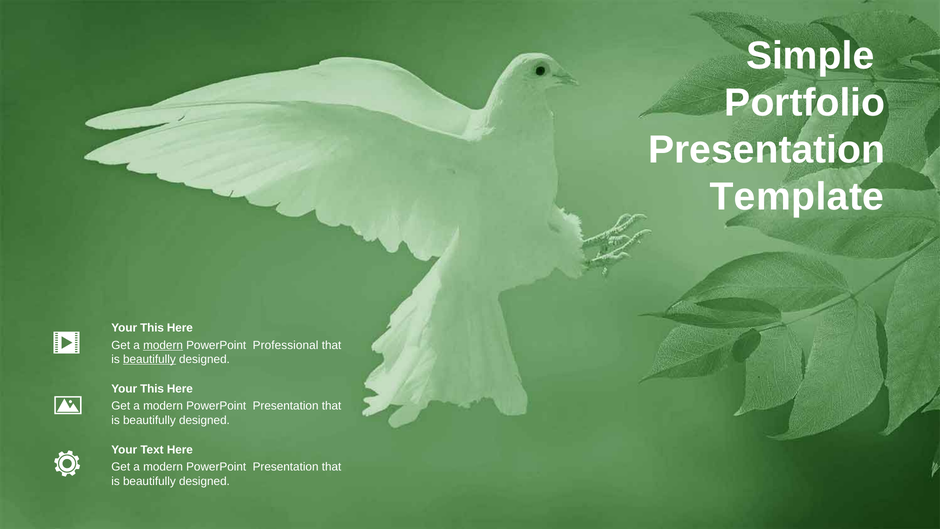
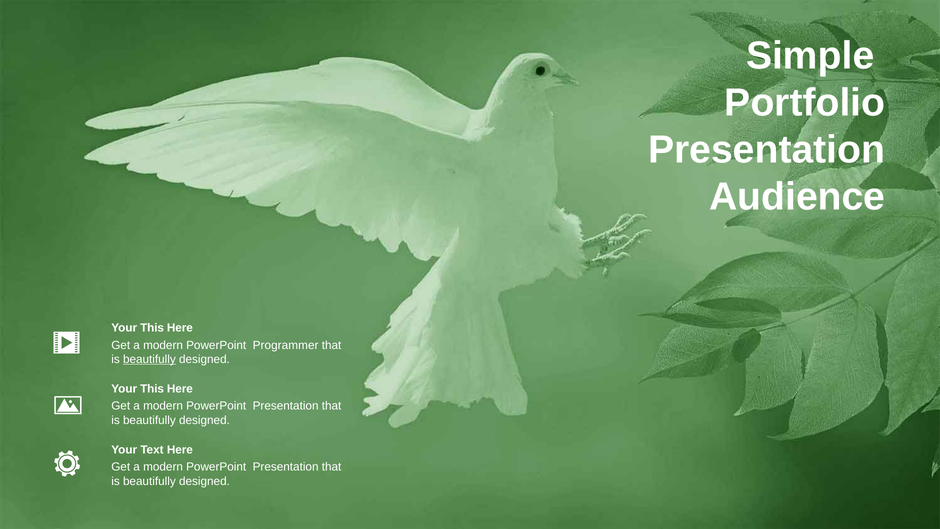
Template: Template -> Audience (797, 197)
modern underline: present -> none (163, 345)
Professional: Professional -> Programmer (286, 345)
